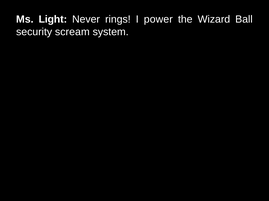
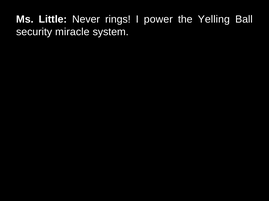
Light: Light -> Little (53, 19)
Wizard: Wizard -> Yelling (214, 19)
scream: scream -> miracle (72, 32)
